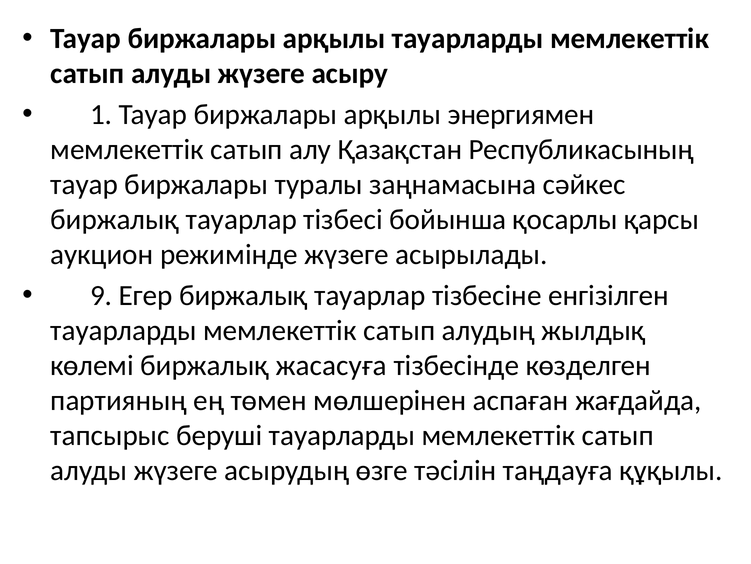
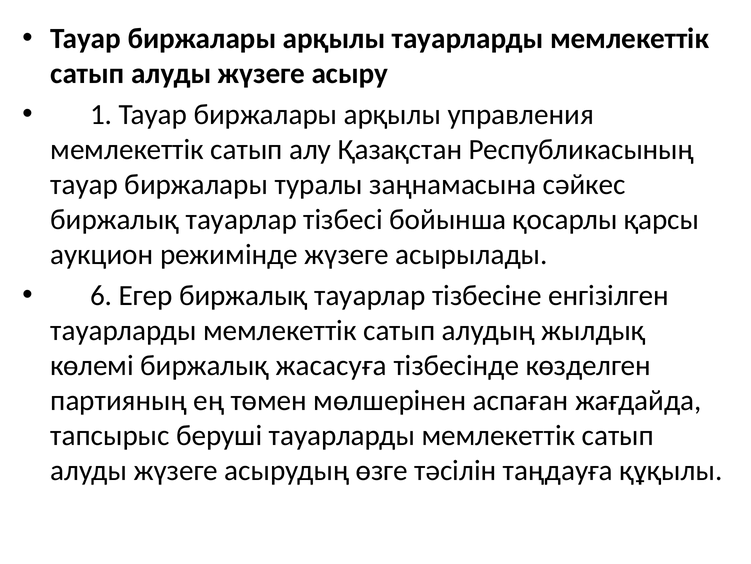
энергиямен: энергиямен -> управления (521, 115)
9: 9 -> 6 (101, 295)
